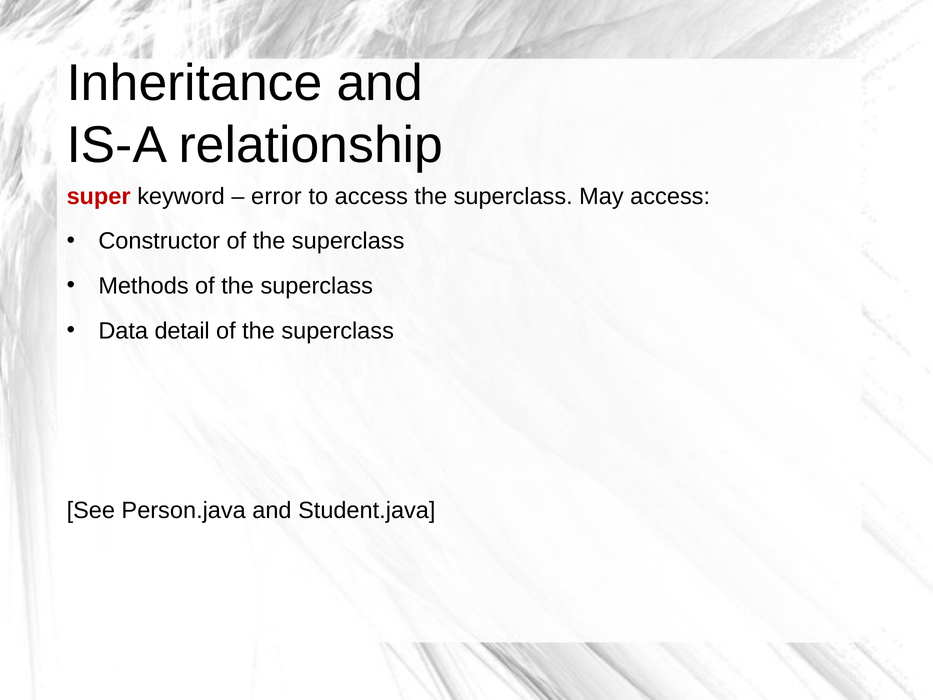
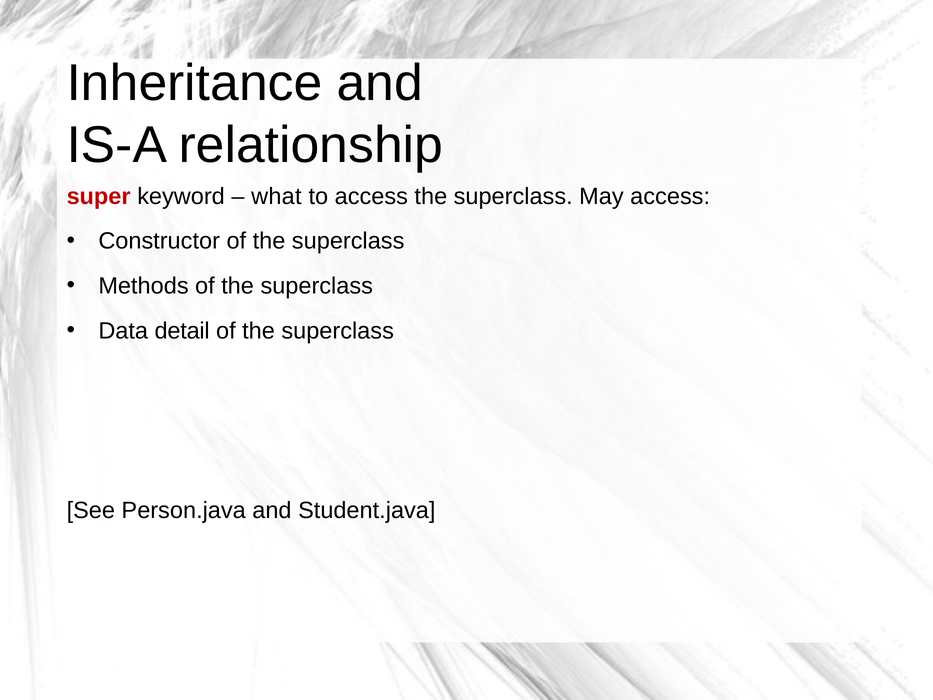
error: error -> what (276, 196)
